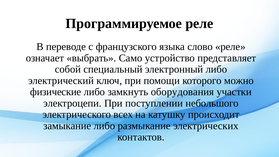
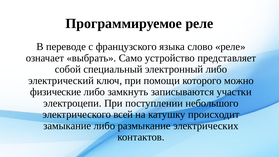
оборудования: оборудования -> записываются (182, 92)
всех: всех -> всей (123, 114)
